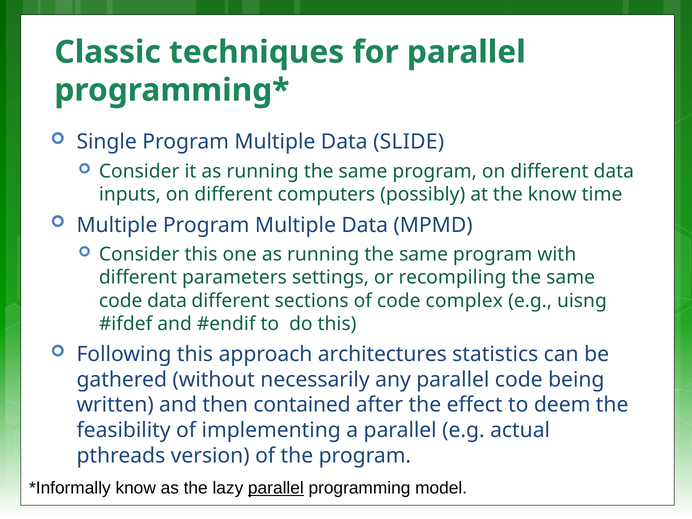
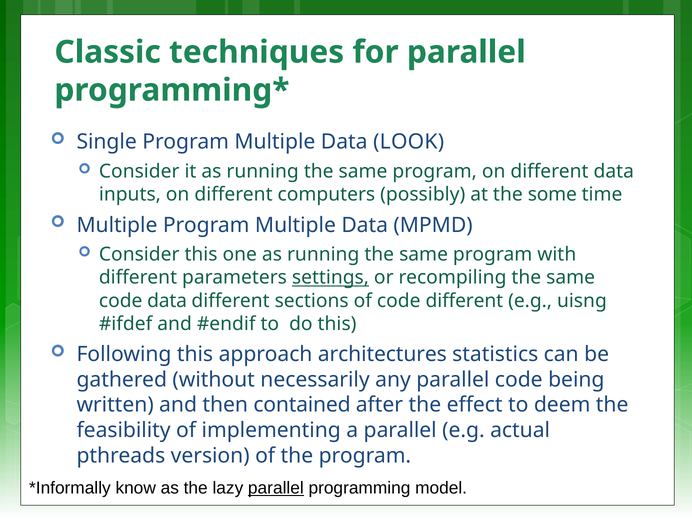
SLIDE: SLIDE -> LOOK (409, 142)
the know: know -> some (552, 195)
settings underline: none -> present (330, 278)
code complex: complex -> different (464, 301)
